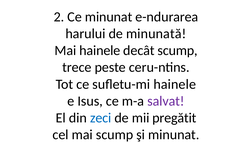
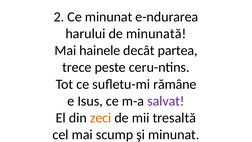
decât scump: scump -> partea (178, 50)
sufletu-mi hainele: hainele -> rămâne (175, 84)
zeci colour: blue -> orange (101, 118)
pregătit: pregătit -> tresaltă (174, 118)
